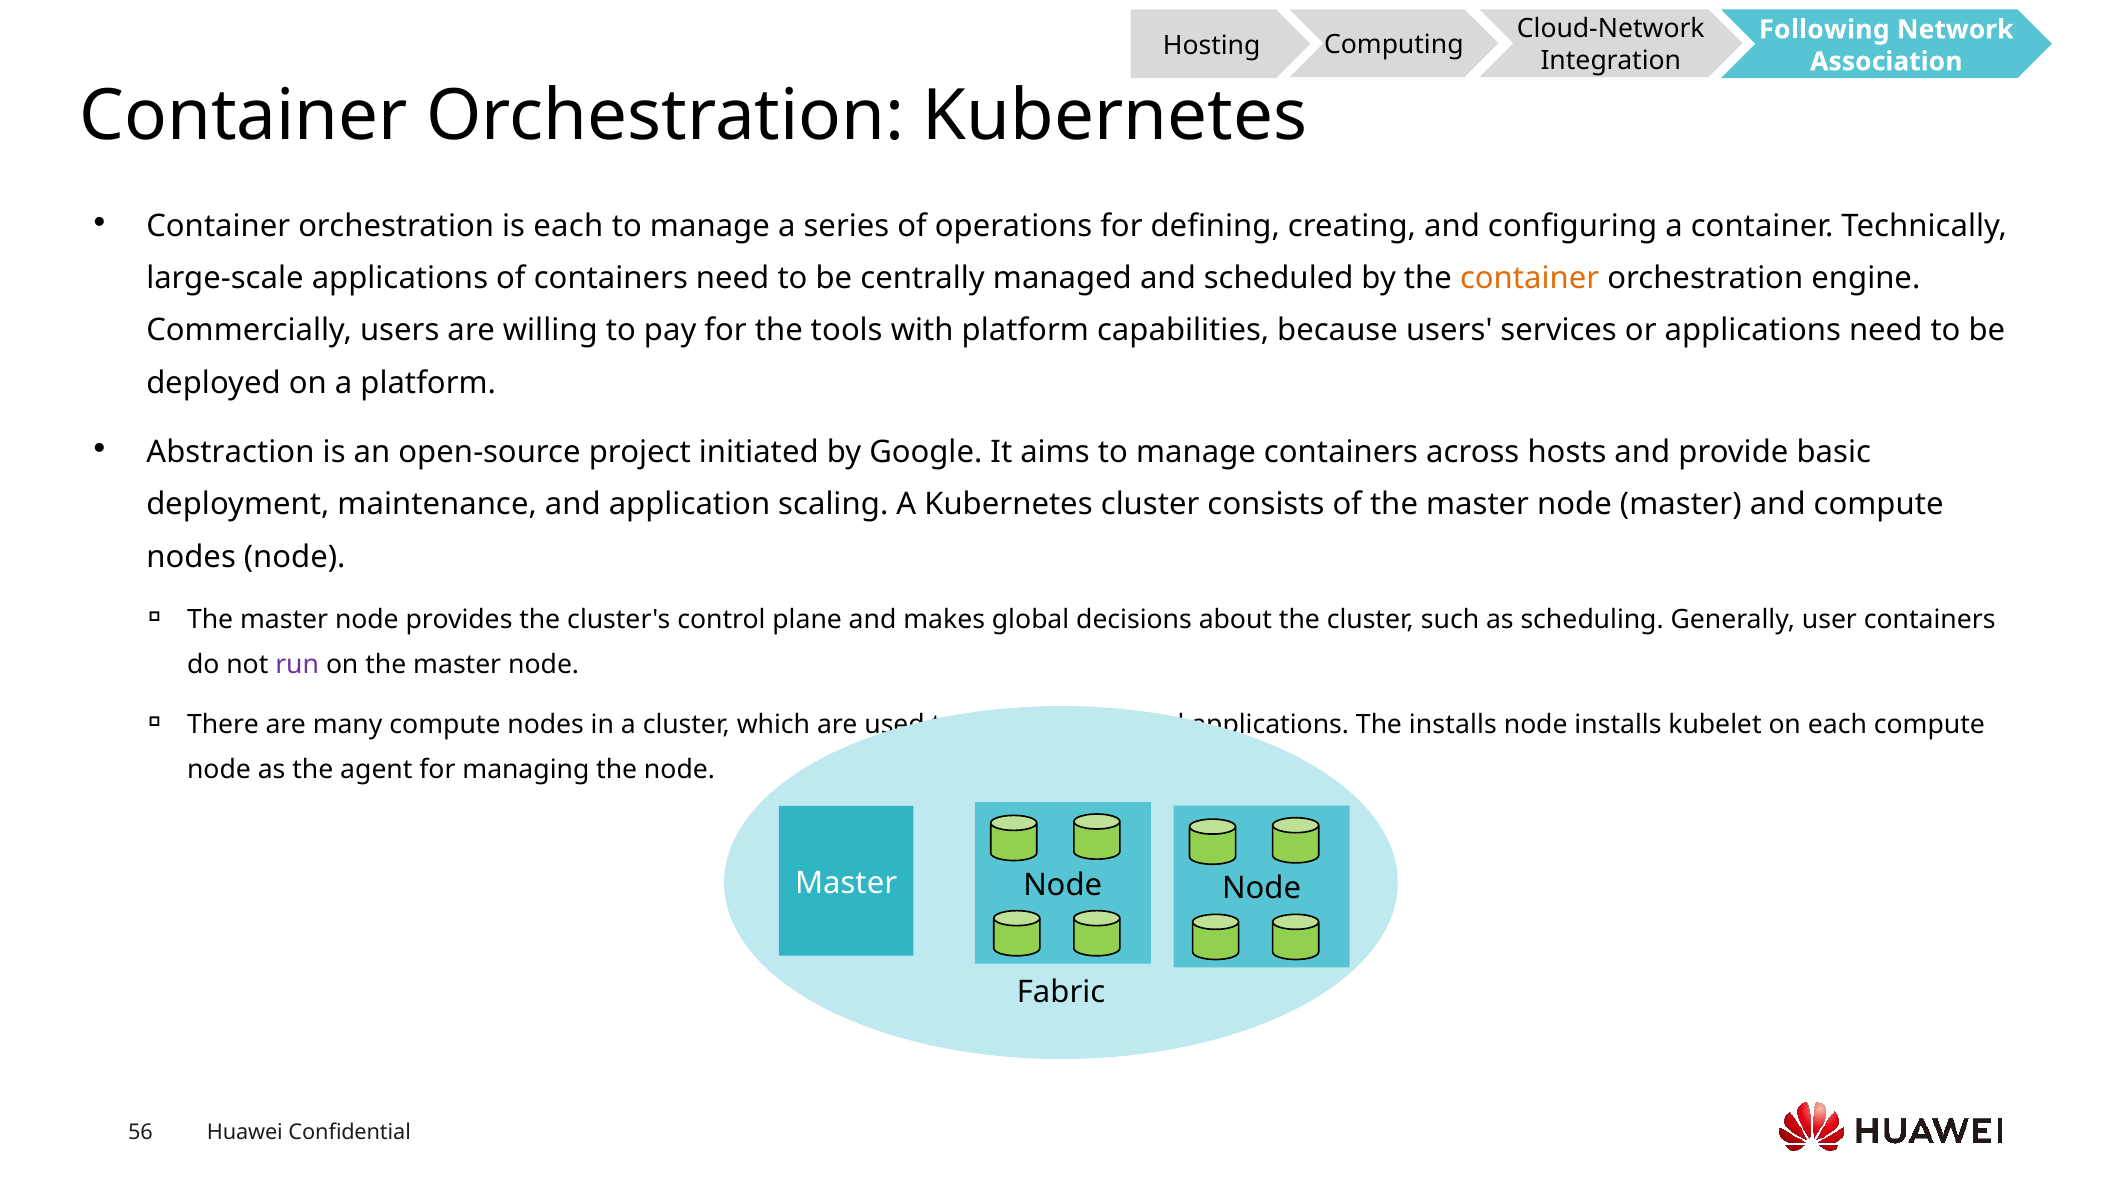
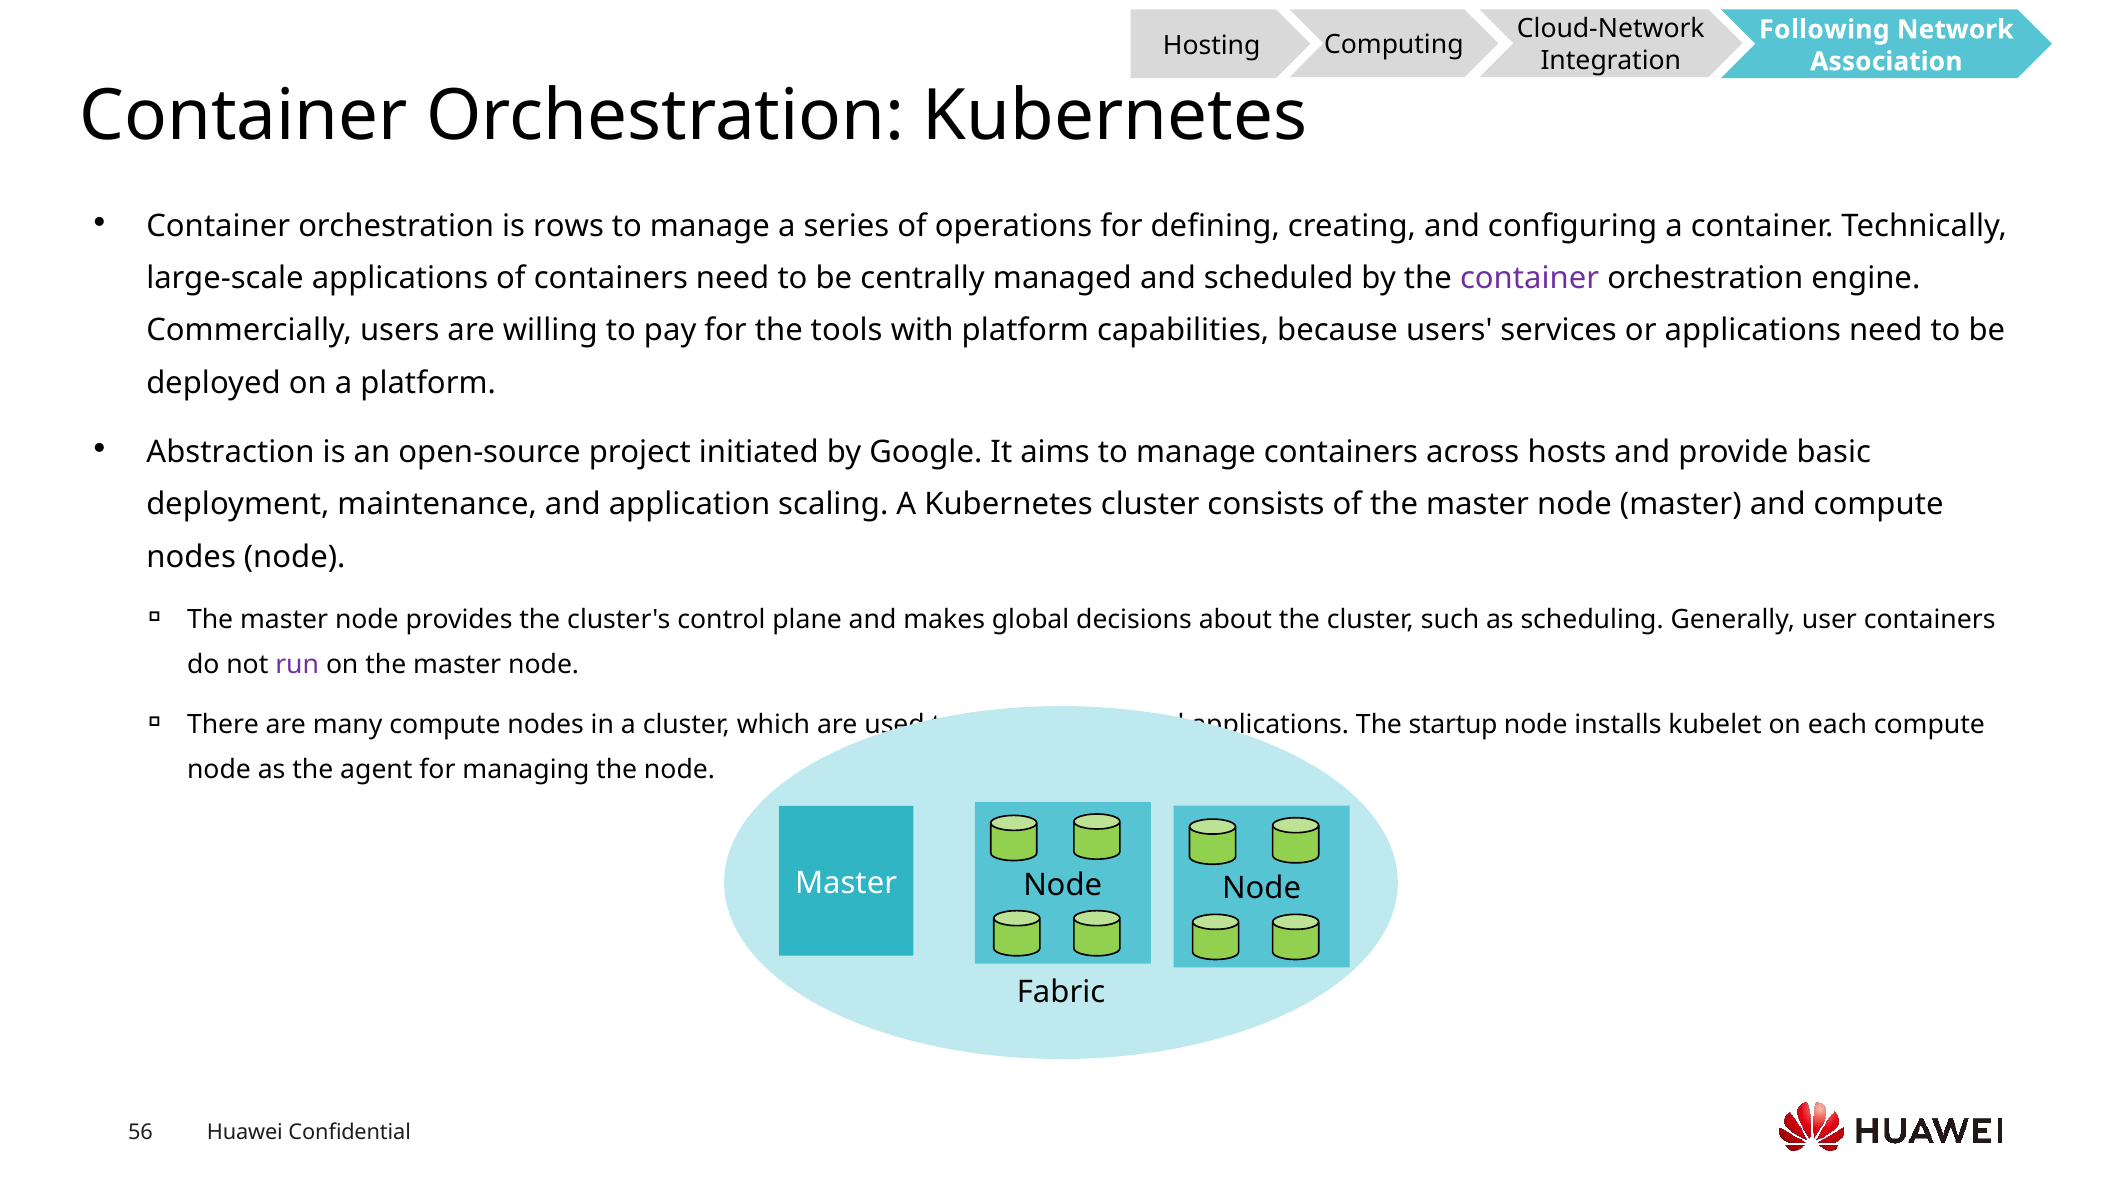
is each: each -> rows (569, 226)
container colour: orange -> purple (1530, 279)
installs: installs -> startup (1453, 725)
